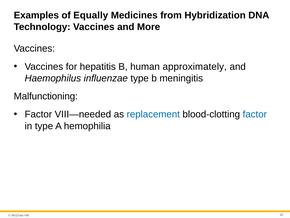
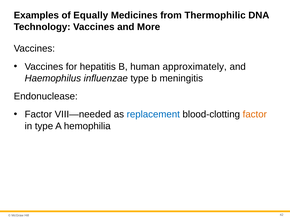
Hybridization: Hybridization -> Thermophilic (215, 15)
Malfunctioning: Malfunctioning -> Endonuclease (46, 96)
factor colour: blue -> orange (255, 114)
